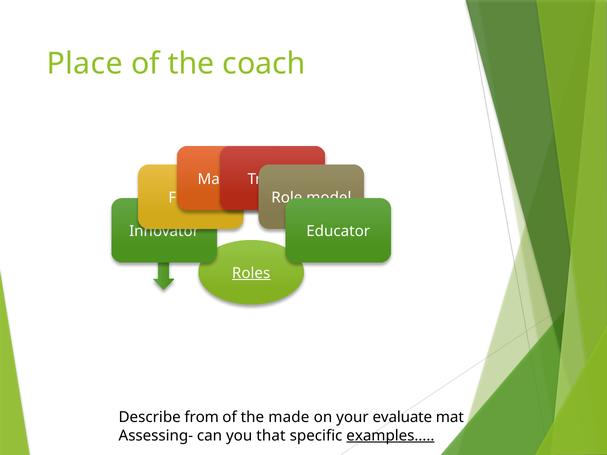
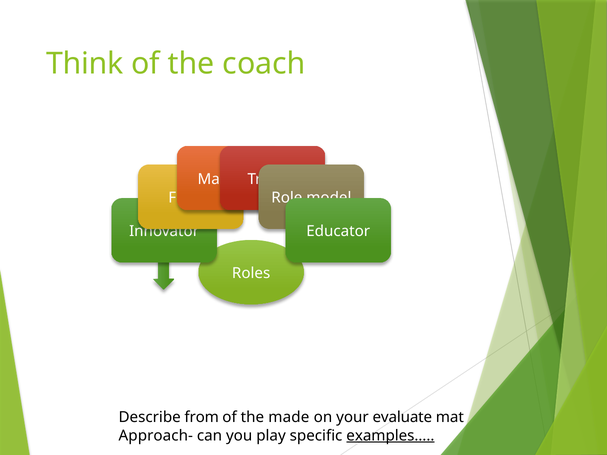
Place: Place -> Think (85, 64)
Roles underline: present -> none (251, 273)
Assessing-: Assessing- -> Approach- (156, 436)
that: that -> play (271, 436)
